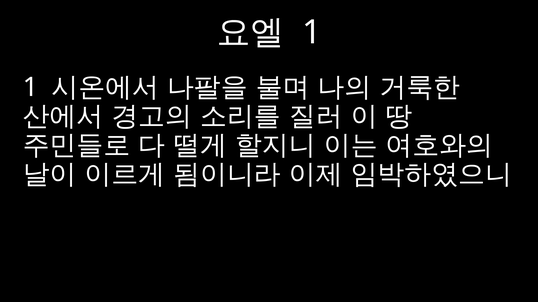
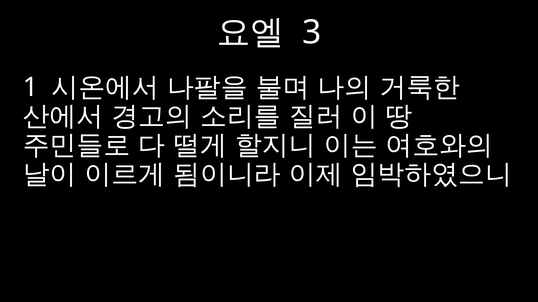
1: 1 -> 3 (312, 32)
